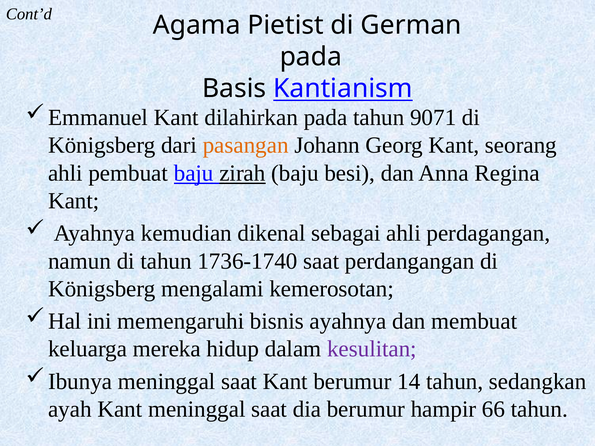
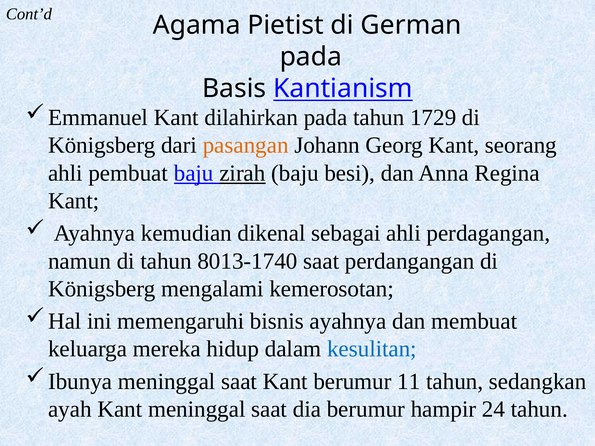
9071: 9071 -> 1729 (433, 118)
1736-1740: 1736-1740 -> 8013-1740 (247, 261)
kesulitan colour: purple -> blue (372, 349)
14: 14 -> 11 (409, 382)
66: 66 -> 24 (493, 409)
